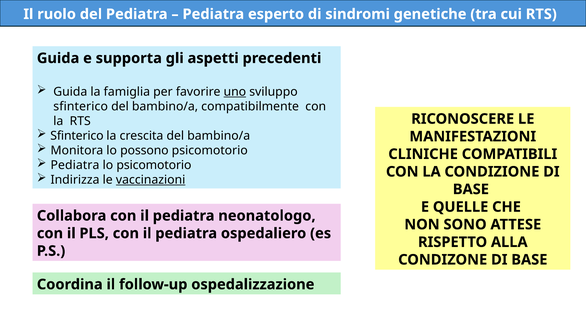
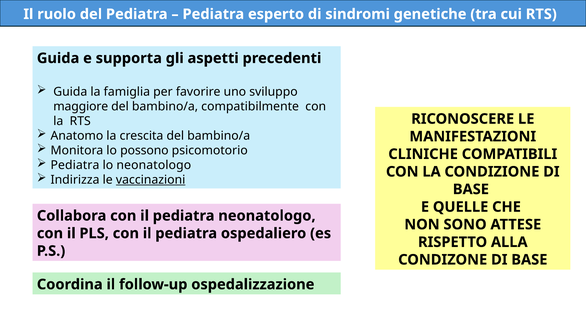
uno underline: present -> none (235, 92)
sfinterico: sfinterico -> maggiore (81, 106)
Sfinterico: Sfinterico -> Anatomo (77, 136)
lo psicomotorio: psicomotorio -> neonatologo (154, 165)
